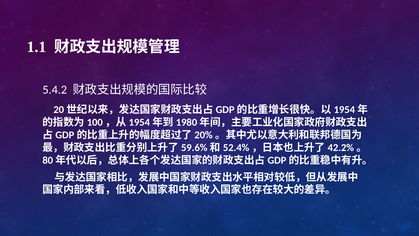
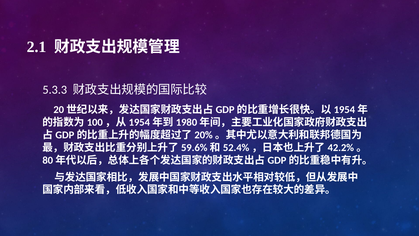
1.1: 1.1 -> 2.1 (37, 47)
5.4.2: 5.4.2 -> 5.3.3 (55, 90)
